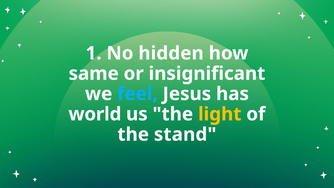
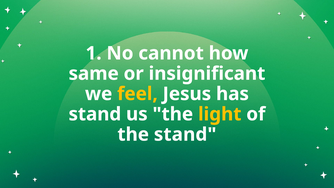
hidden: hidden -> cannot (171, 53)
feel colour: light blue -> yellow (137, 94)
world: world -> stand (95, 114)
